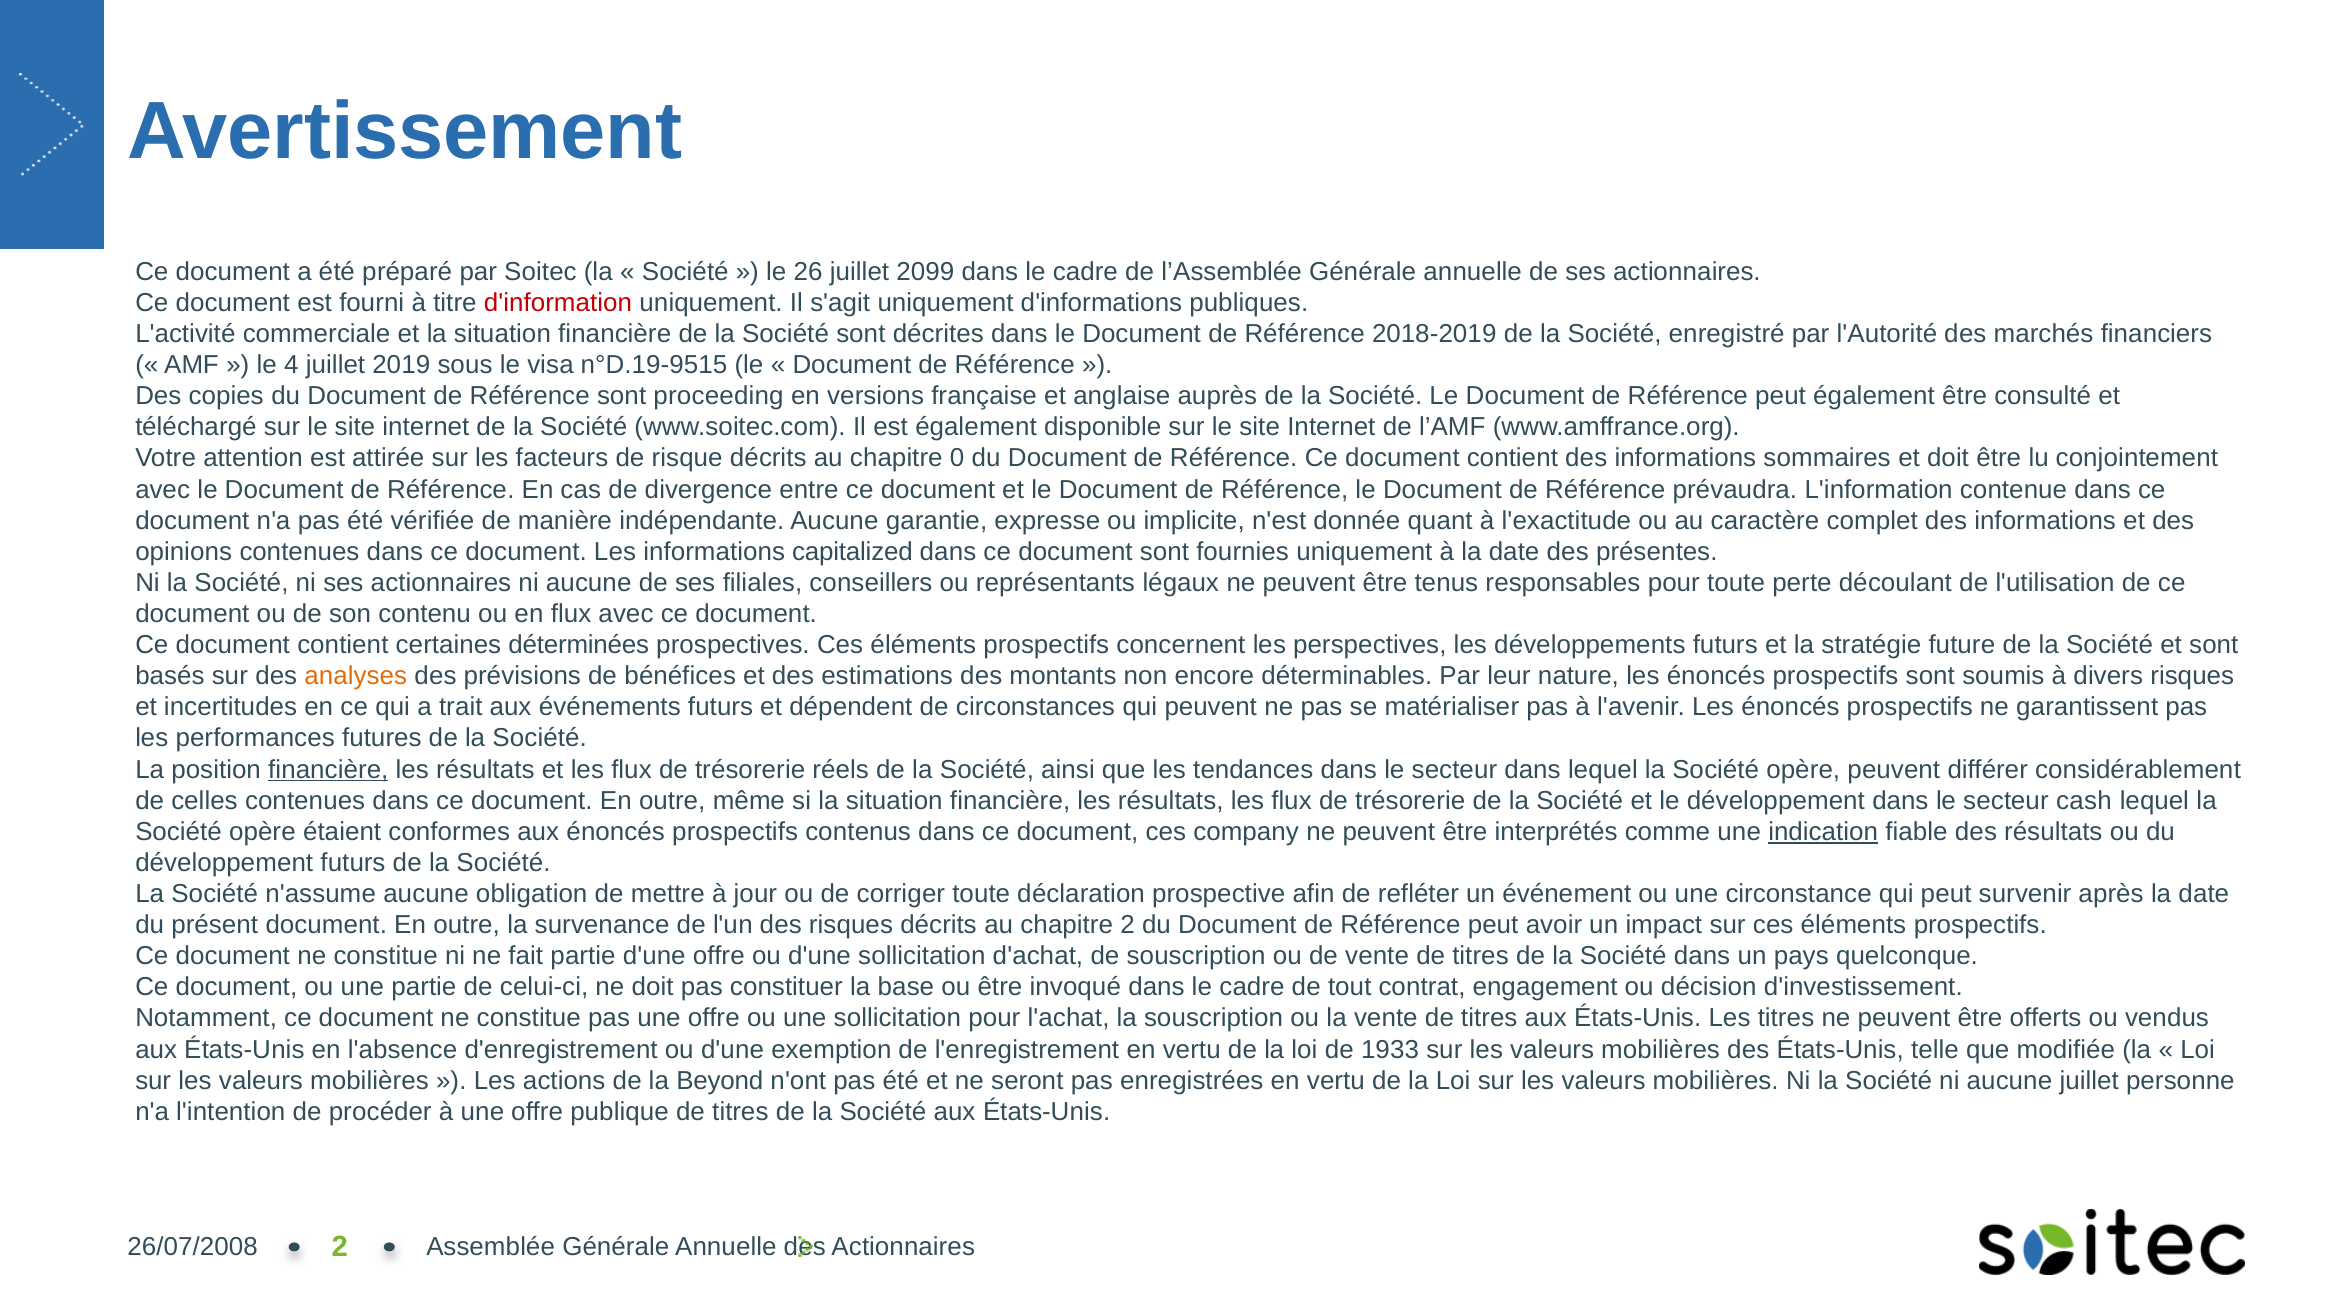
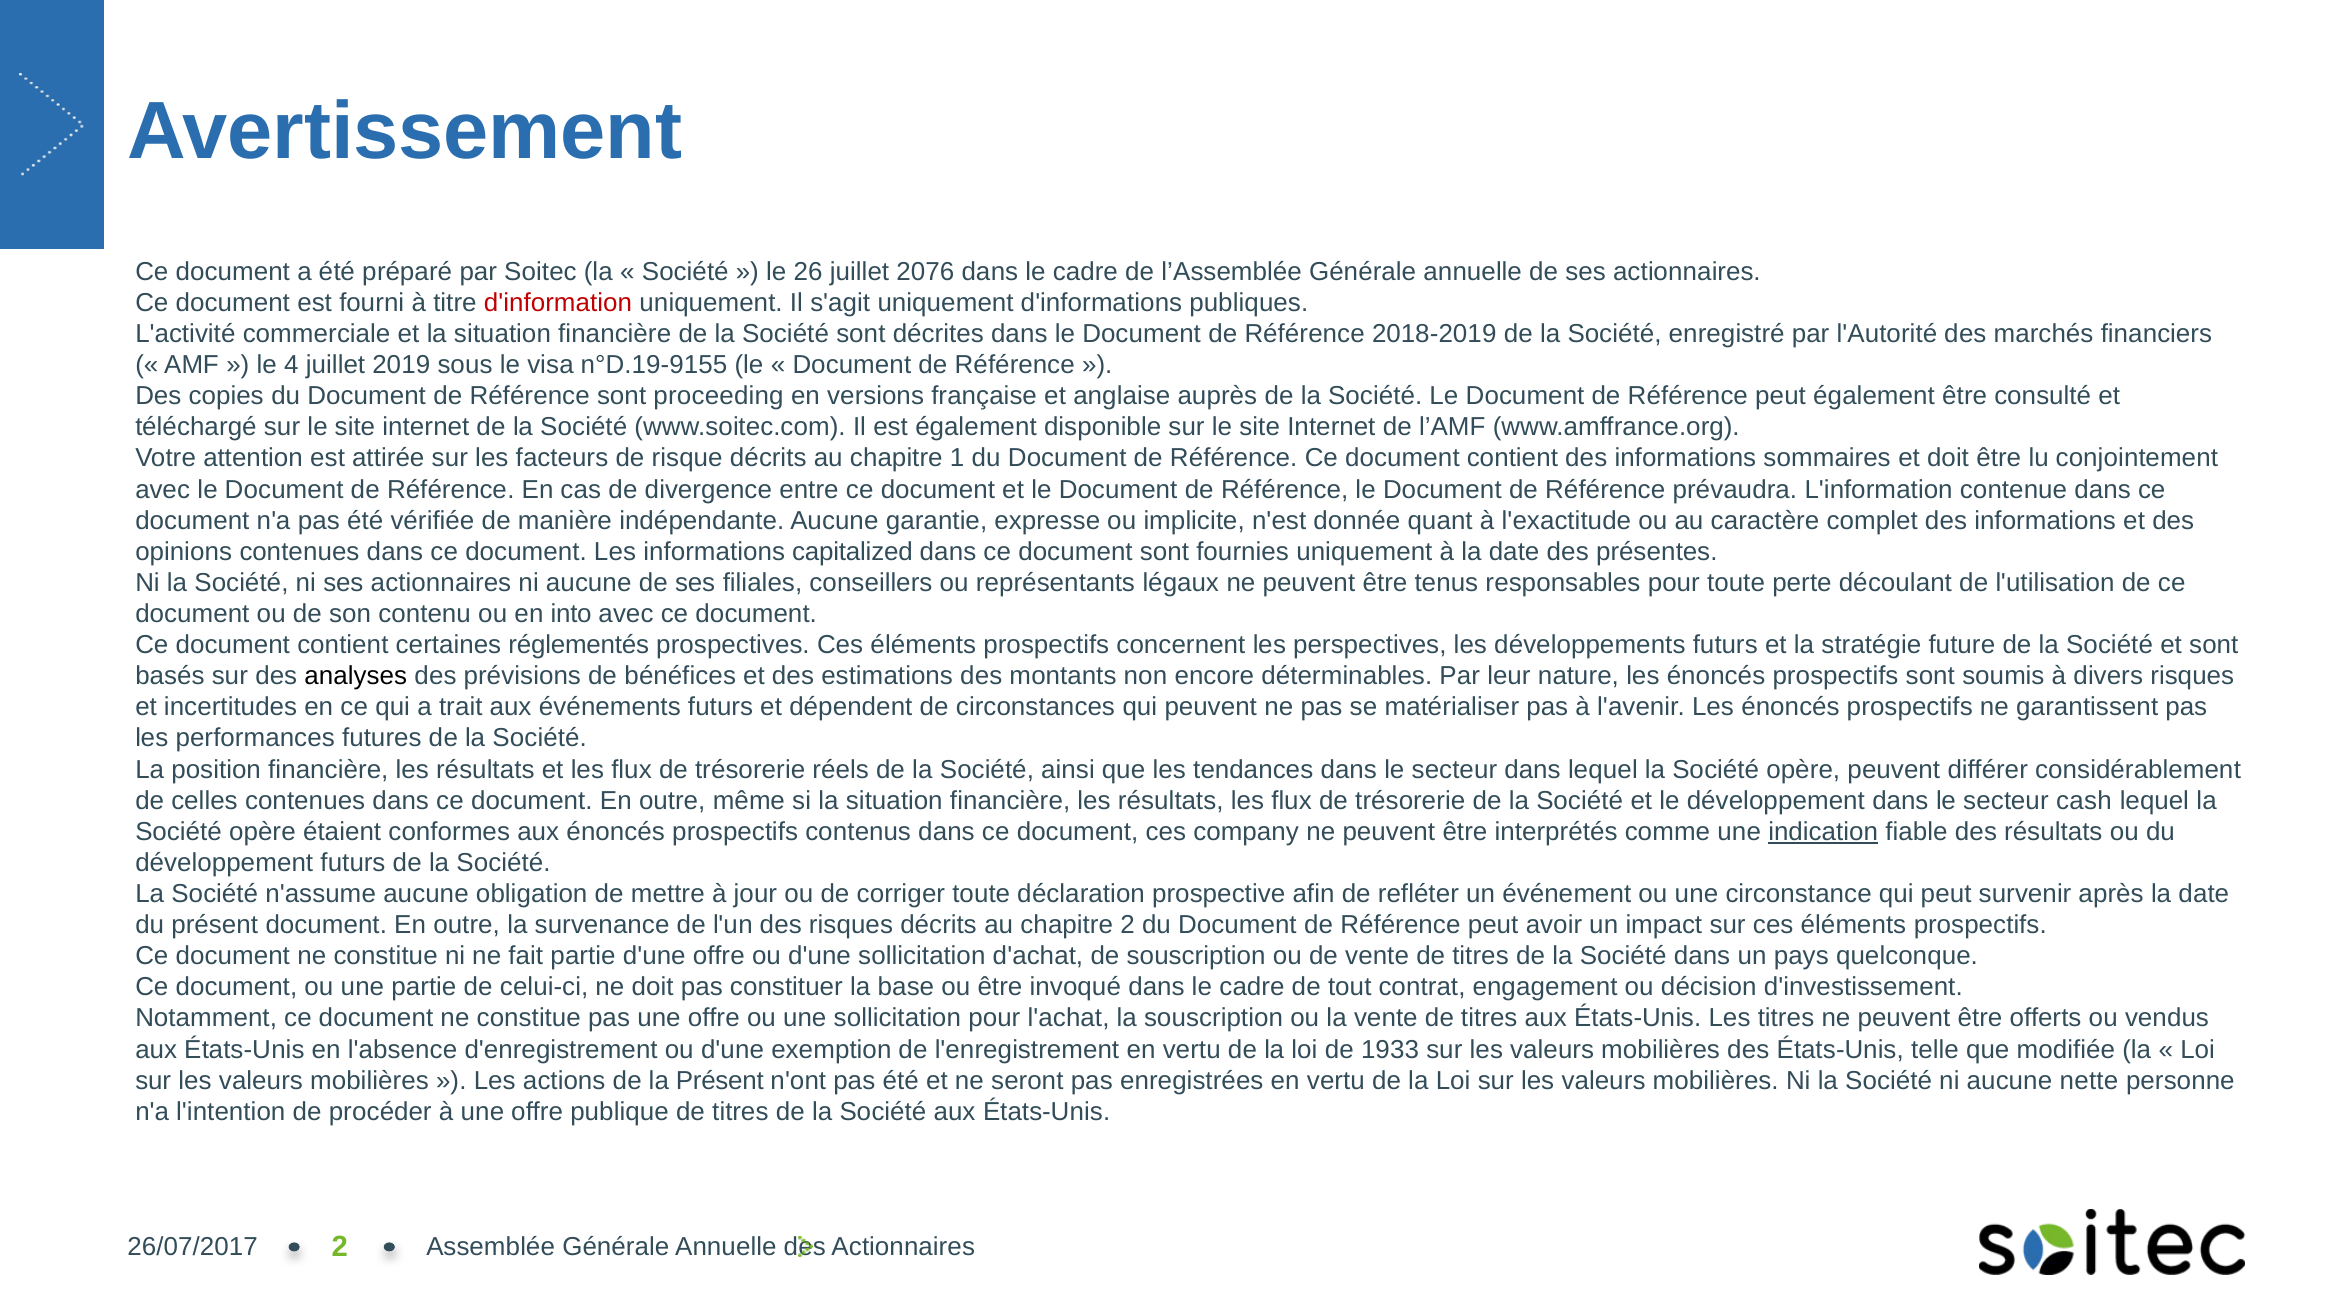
2099: 2099 -> 2076 (925, 272)
n°D.19-9515: n°D.19-9515 -> n°D.19-9155 (654, 365)
0: 0 -> 1 (957, 458)
en flux: flux -> into (571, 614)
déterminées: déterminées -> réglementés (579, 645)
analyses colour: orange -> black (356, 676)
financière underline: present -> none (328, 769)
la Beyond: Beyond -> Présent (720, 1080)
aucune juillet: juillet -> nette (2089, 1080)
26/07/2008: 26/07/2008 -> 26/07/2017 (193, 1247)
